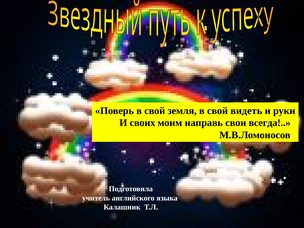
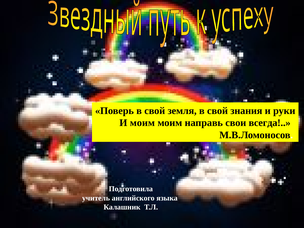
видеть: видеть -> знания (246, 111)
И своих: своих -> моим (142, 123)
